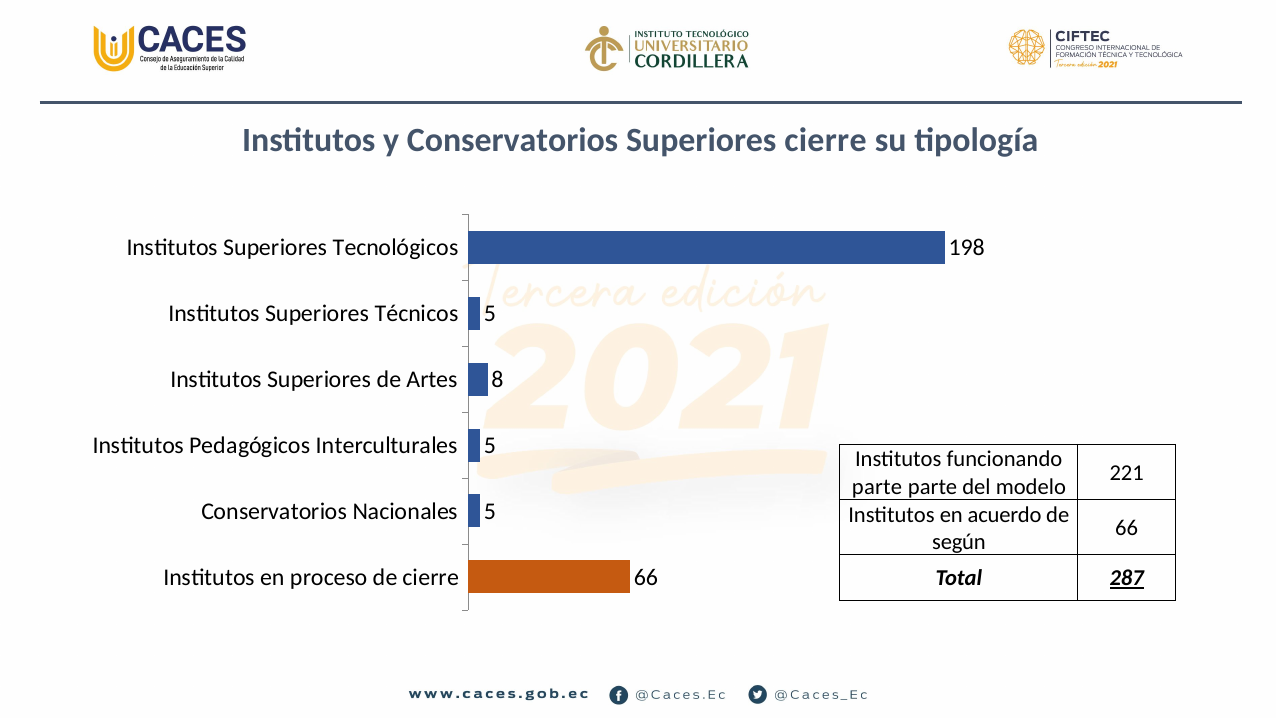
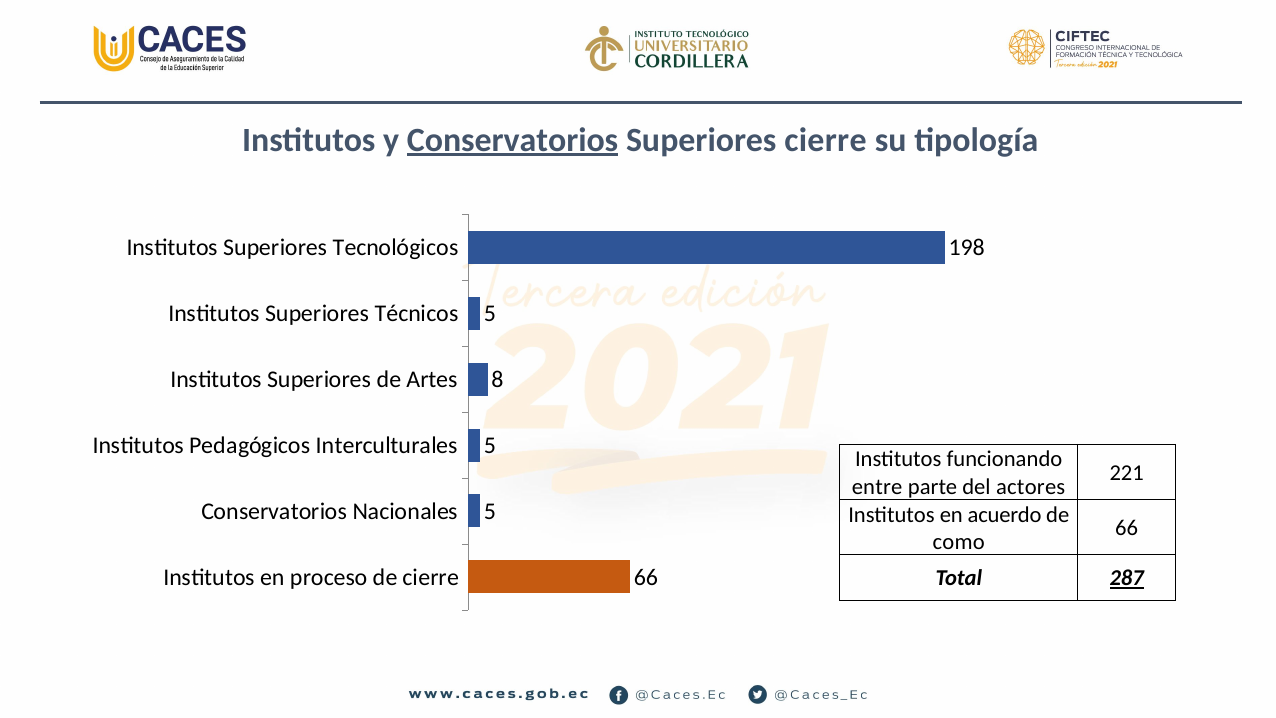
Conservatorios underline: none -> present (513, 140)
parte: parte -> entre (877, 487)
modelo: modelo -> actores (1031, 487)
según: según -> como (959, 542)
